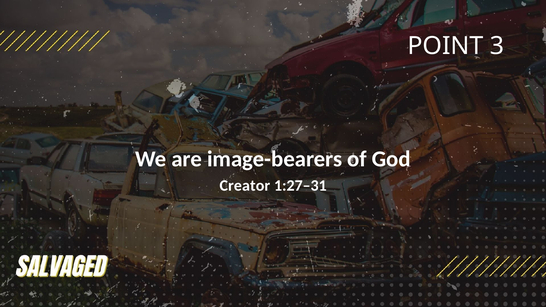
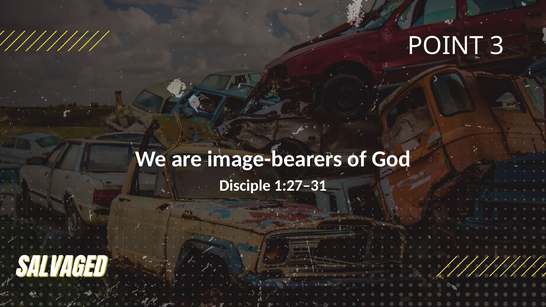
Creator: Creator -> Disciple (245, 186)
